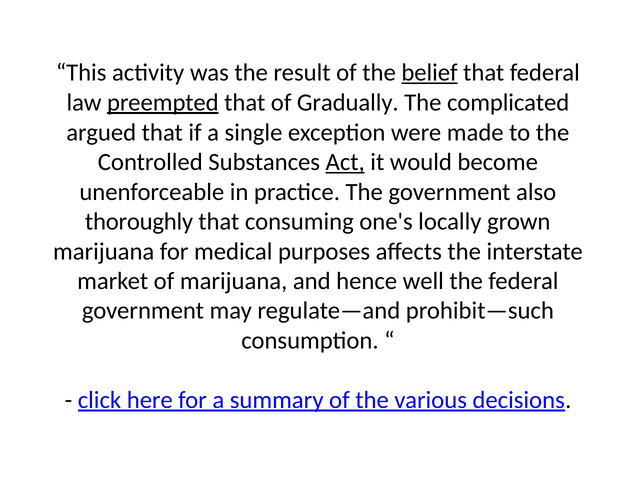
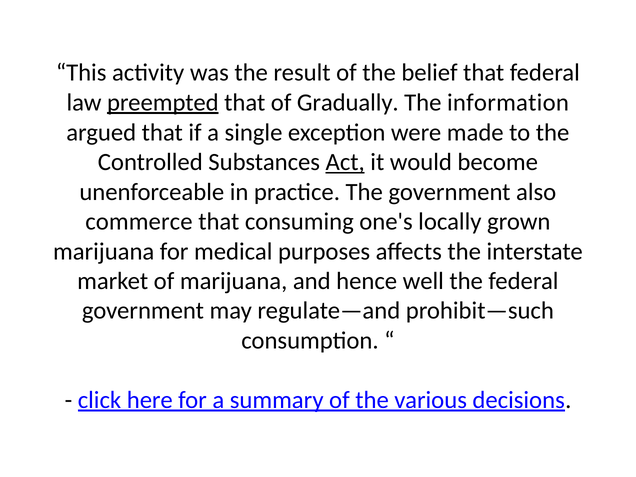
belief underline: present -> none (430, 73)
complicated: complicated -> information (508, 102)
thoroughly: thoroughly -> commerce (139, 222)
